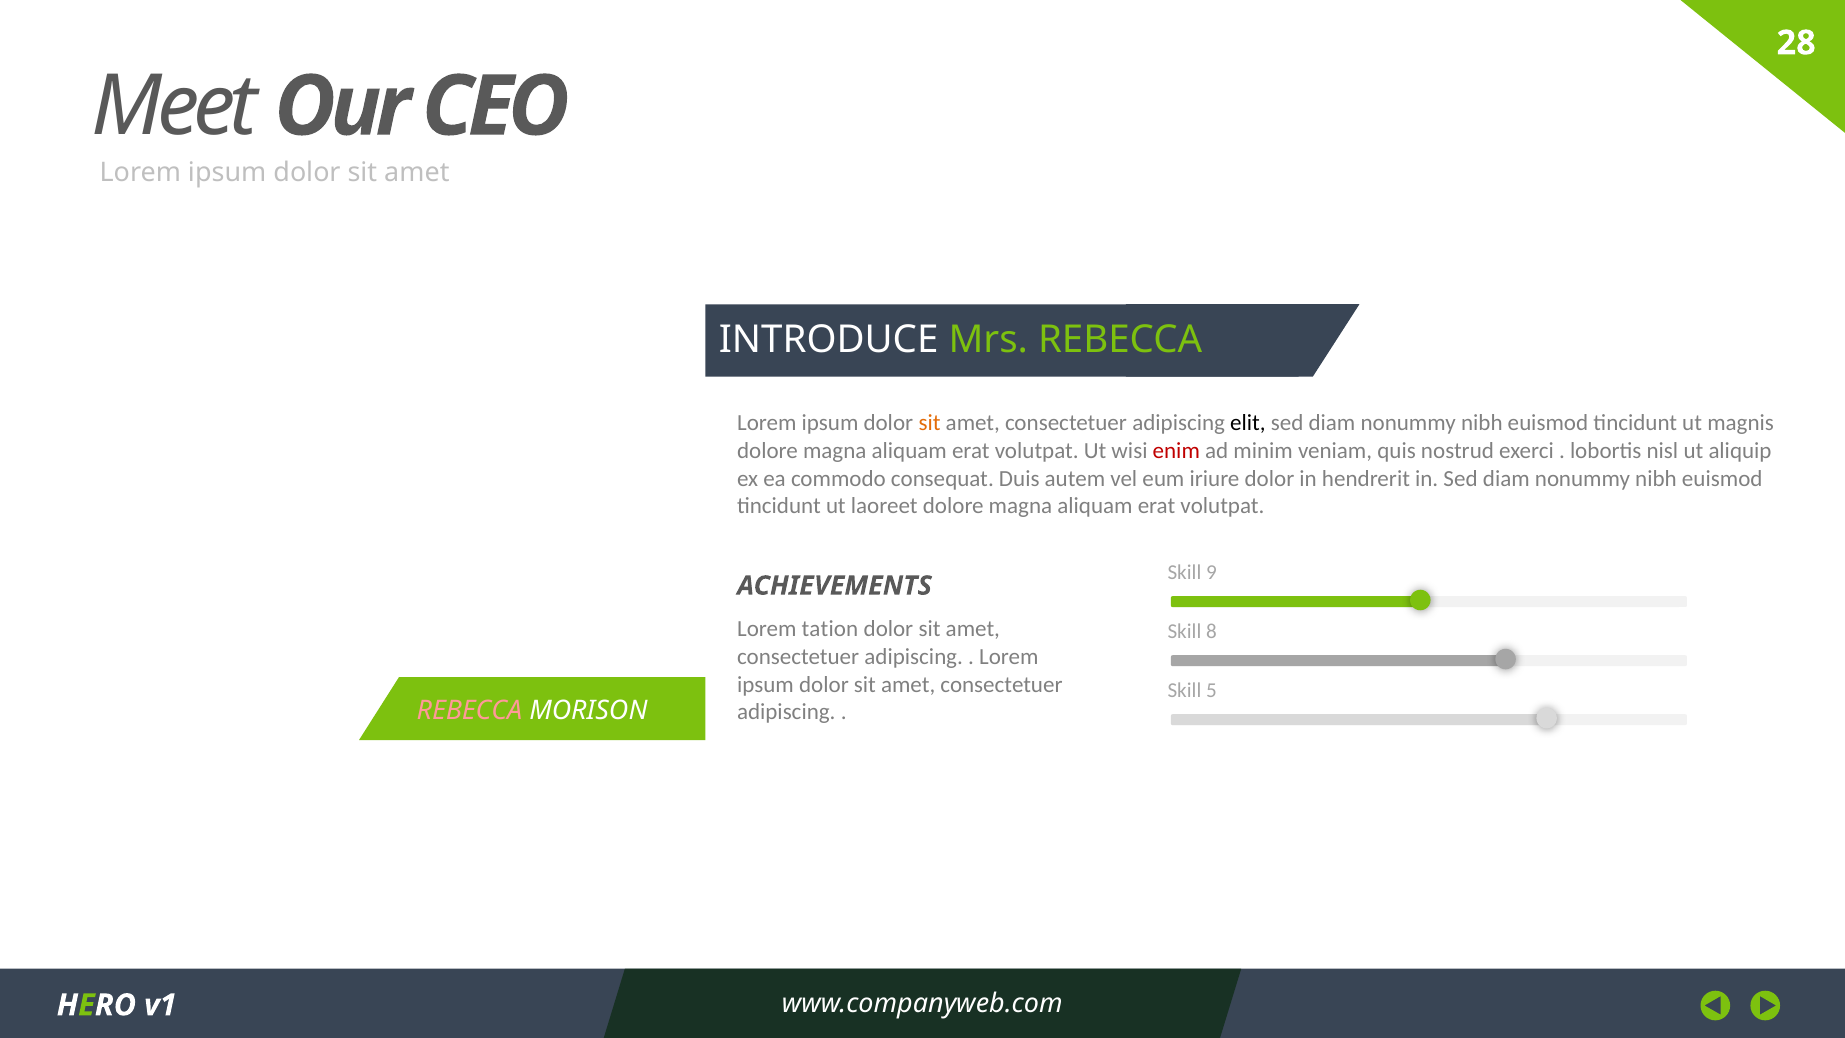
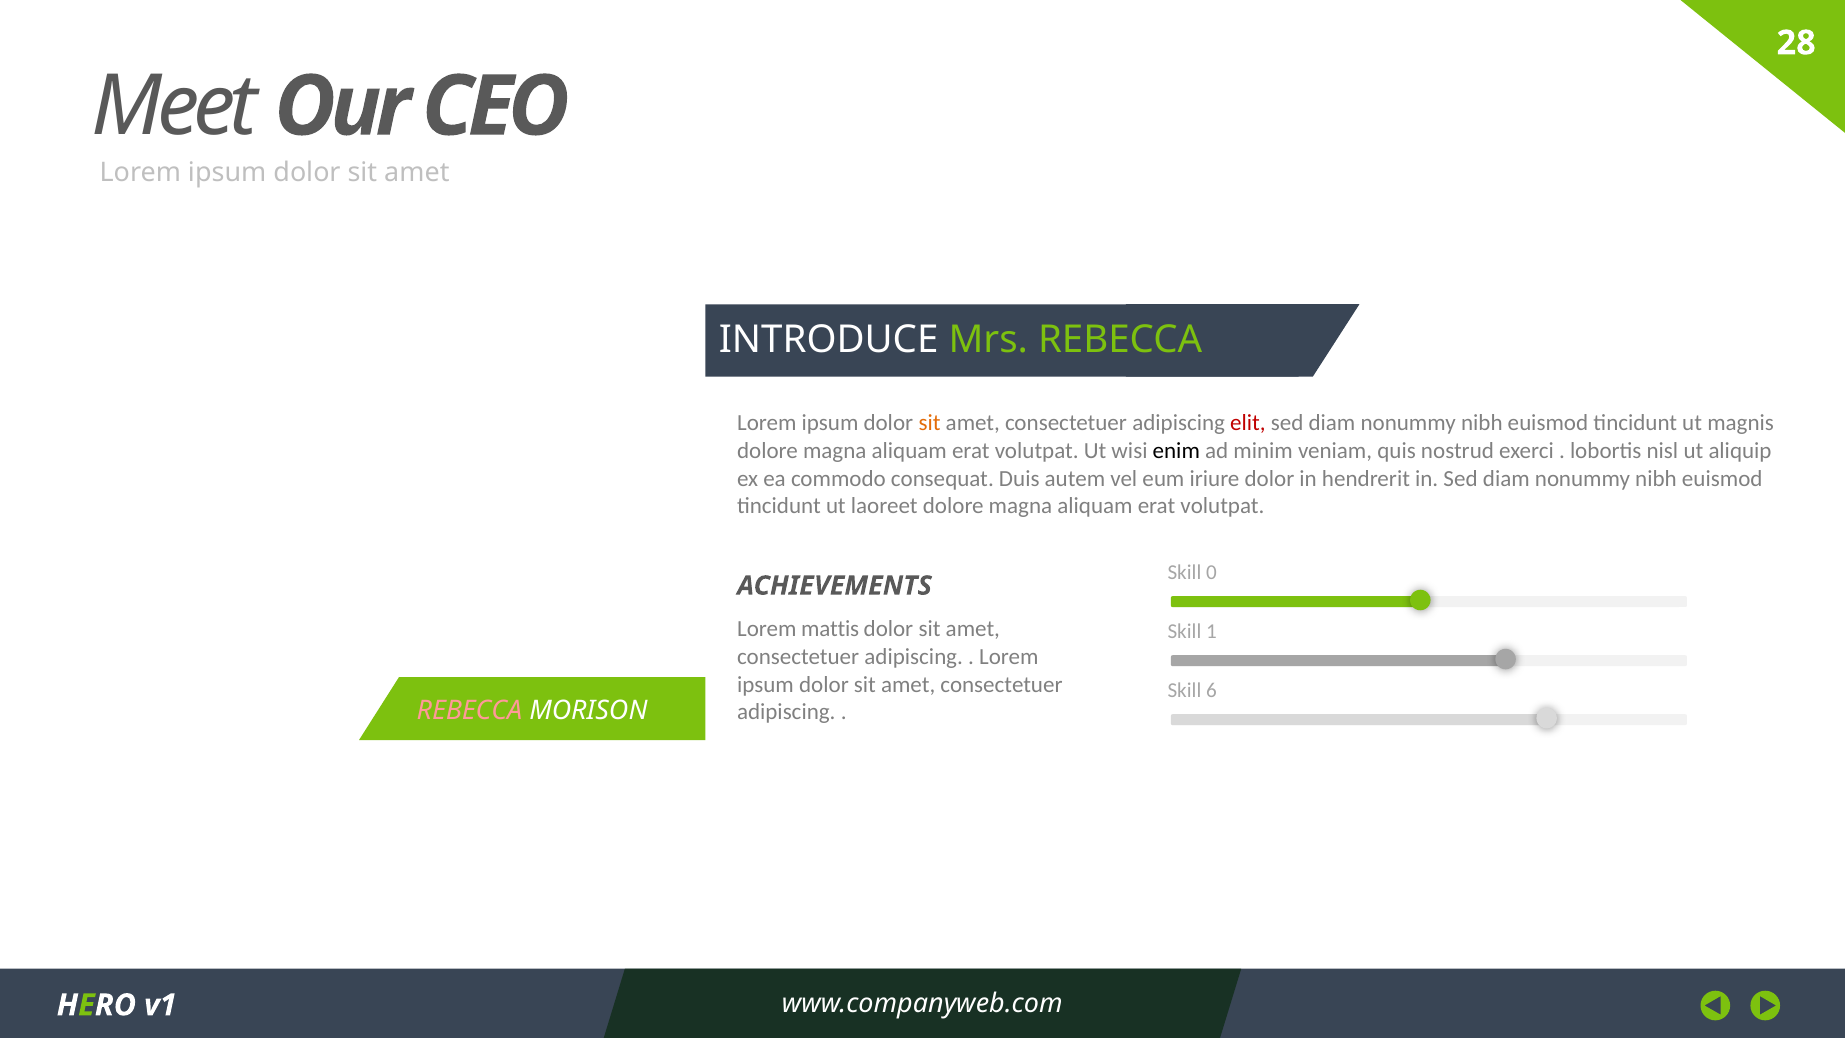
elit colour: black -> red (1248, 423)
enim colour: red -> black (1176, 451)
9: 9 -> 0 (1212, 572)
tation: tation -> mattis (830, 629)
8: 8 -> 1 (1212, 631)
5: 5 -> 6 (1212, 690)
